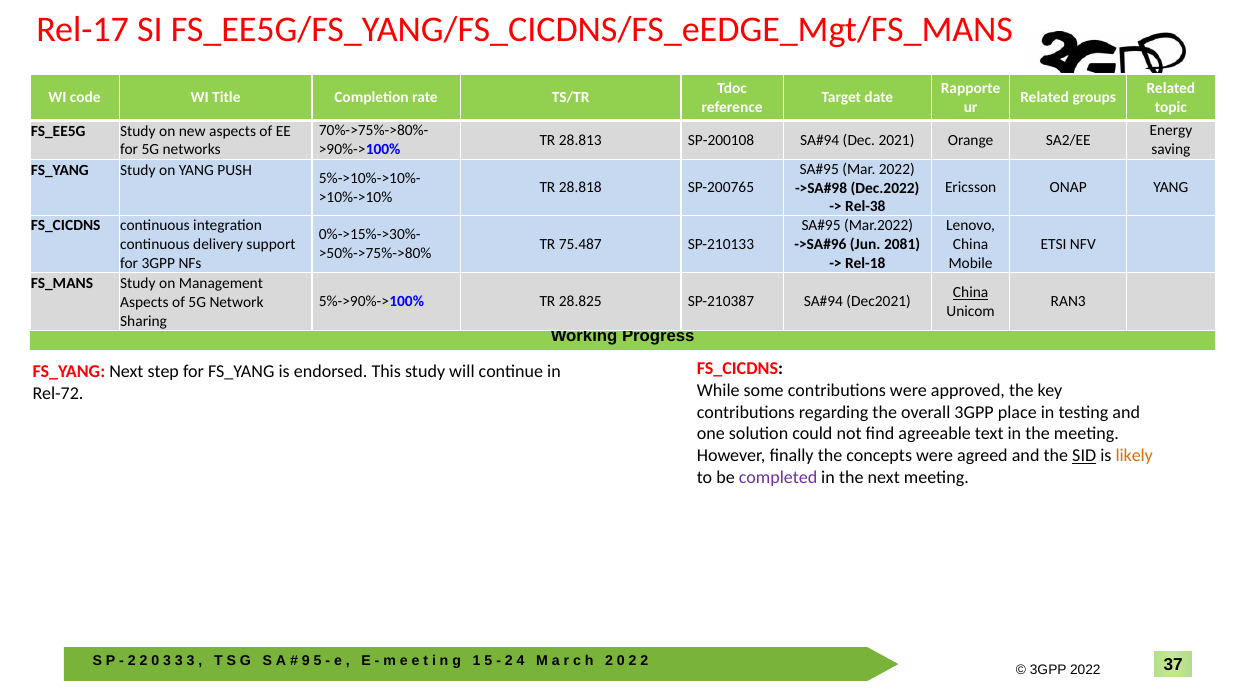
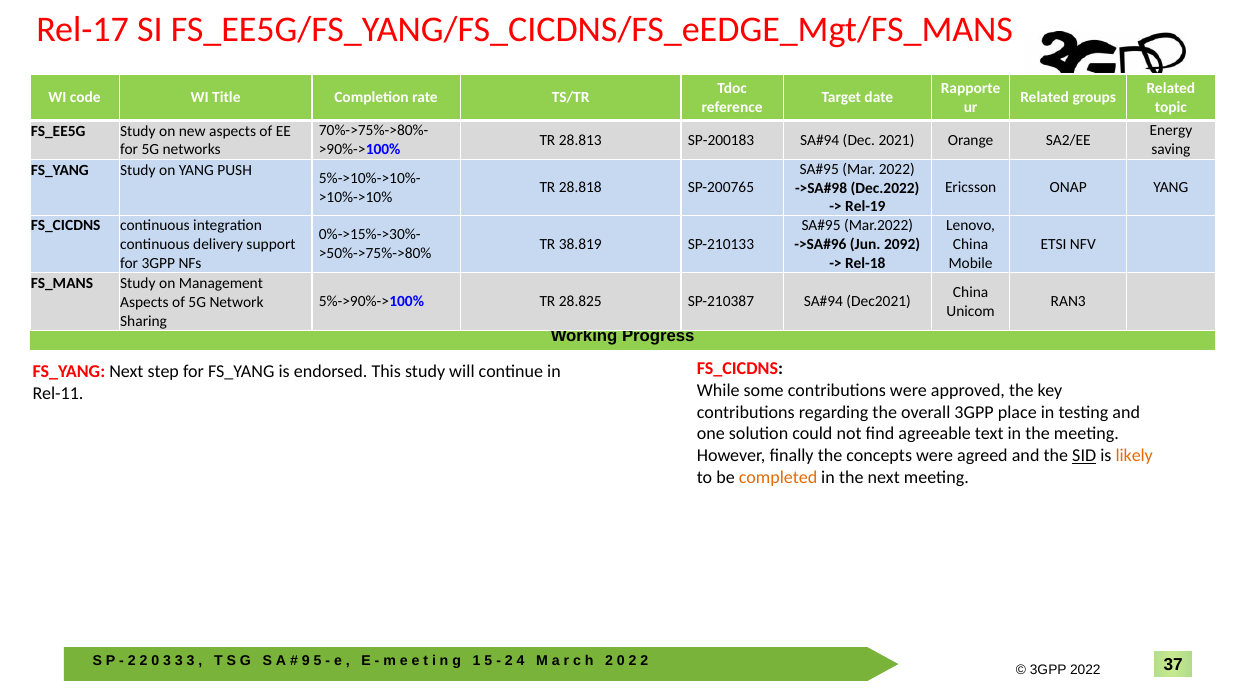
SP-200108: SP-200108 -> SP-200183 (721, 140)
Rel-38: Rel-38 -> Rel-19 (865, 207)
75.487: 75.487 -> 38.819 (580, 244)
2081: 2081 -> 2092 (902, 244)
China underline: present -> none (971, 292)
Rel-72: Rel-72 -> Rel-11 (58, 393)
completed colour: purple -> orange (778, 477)
